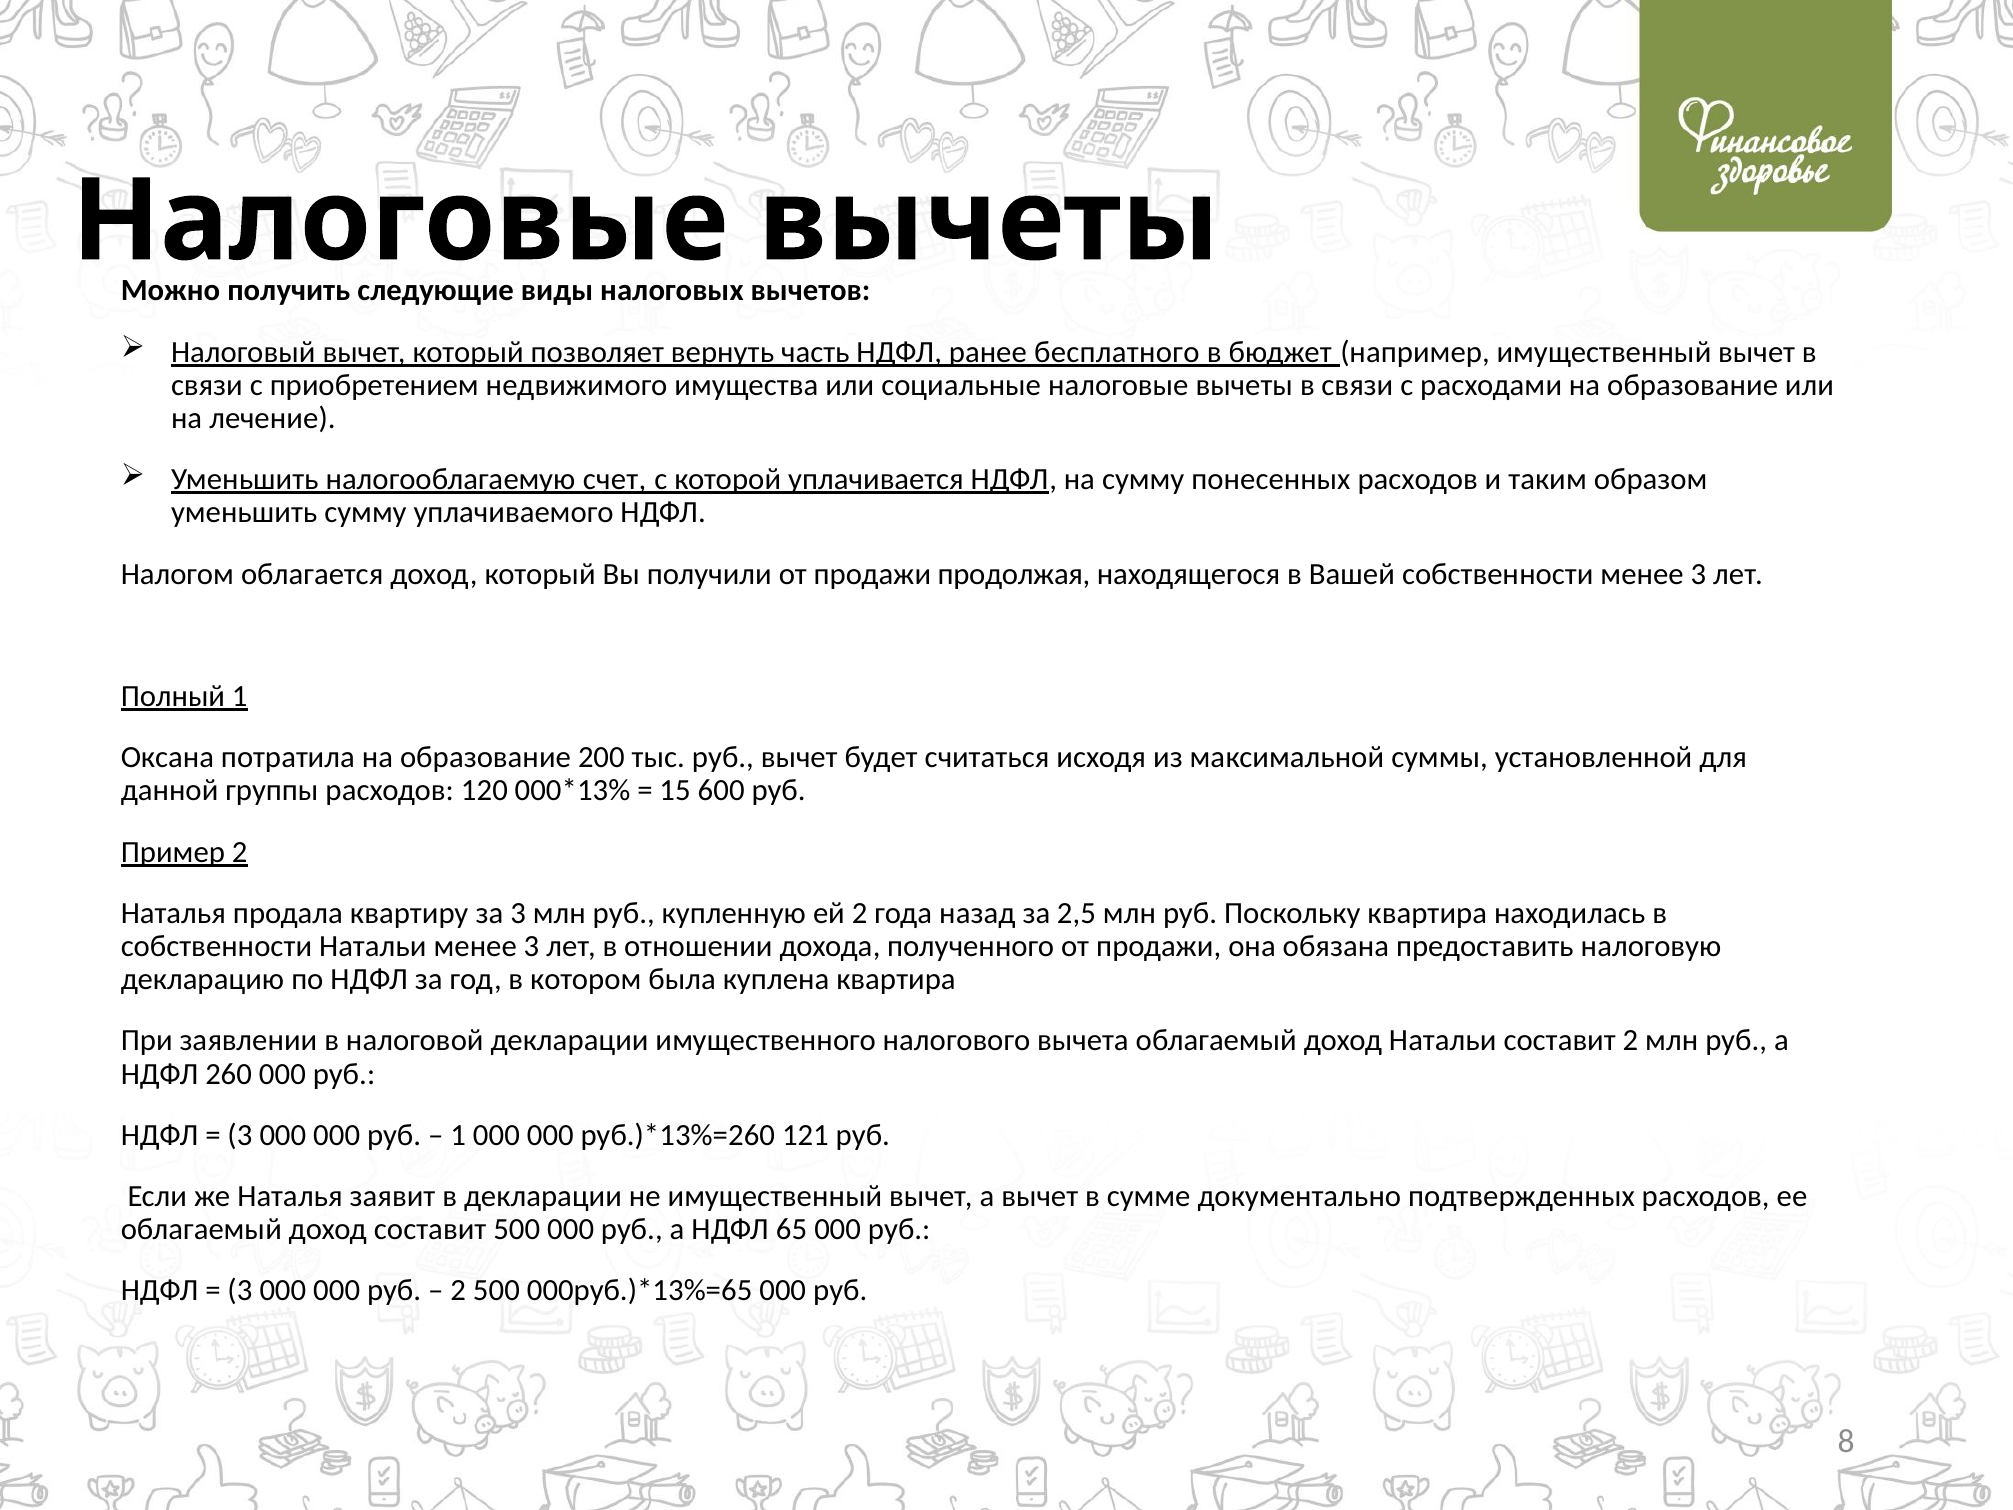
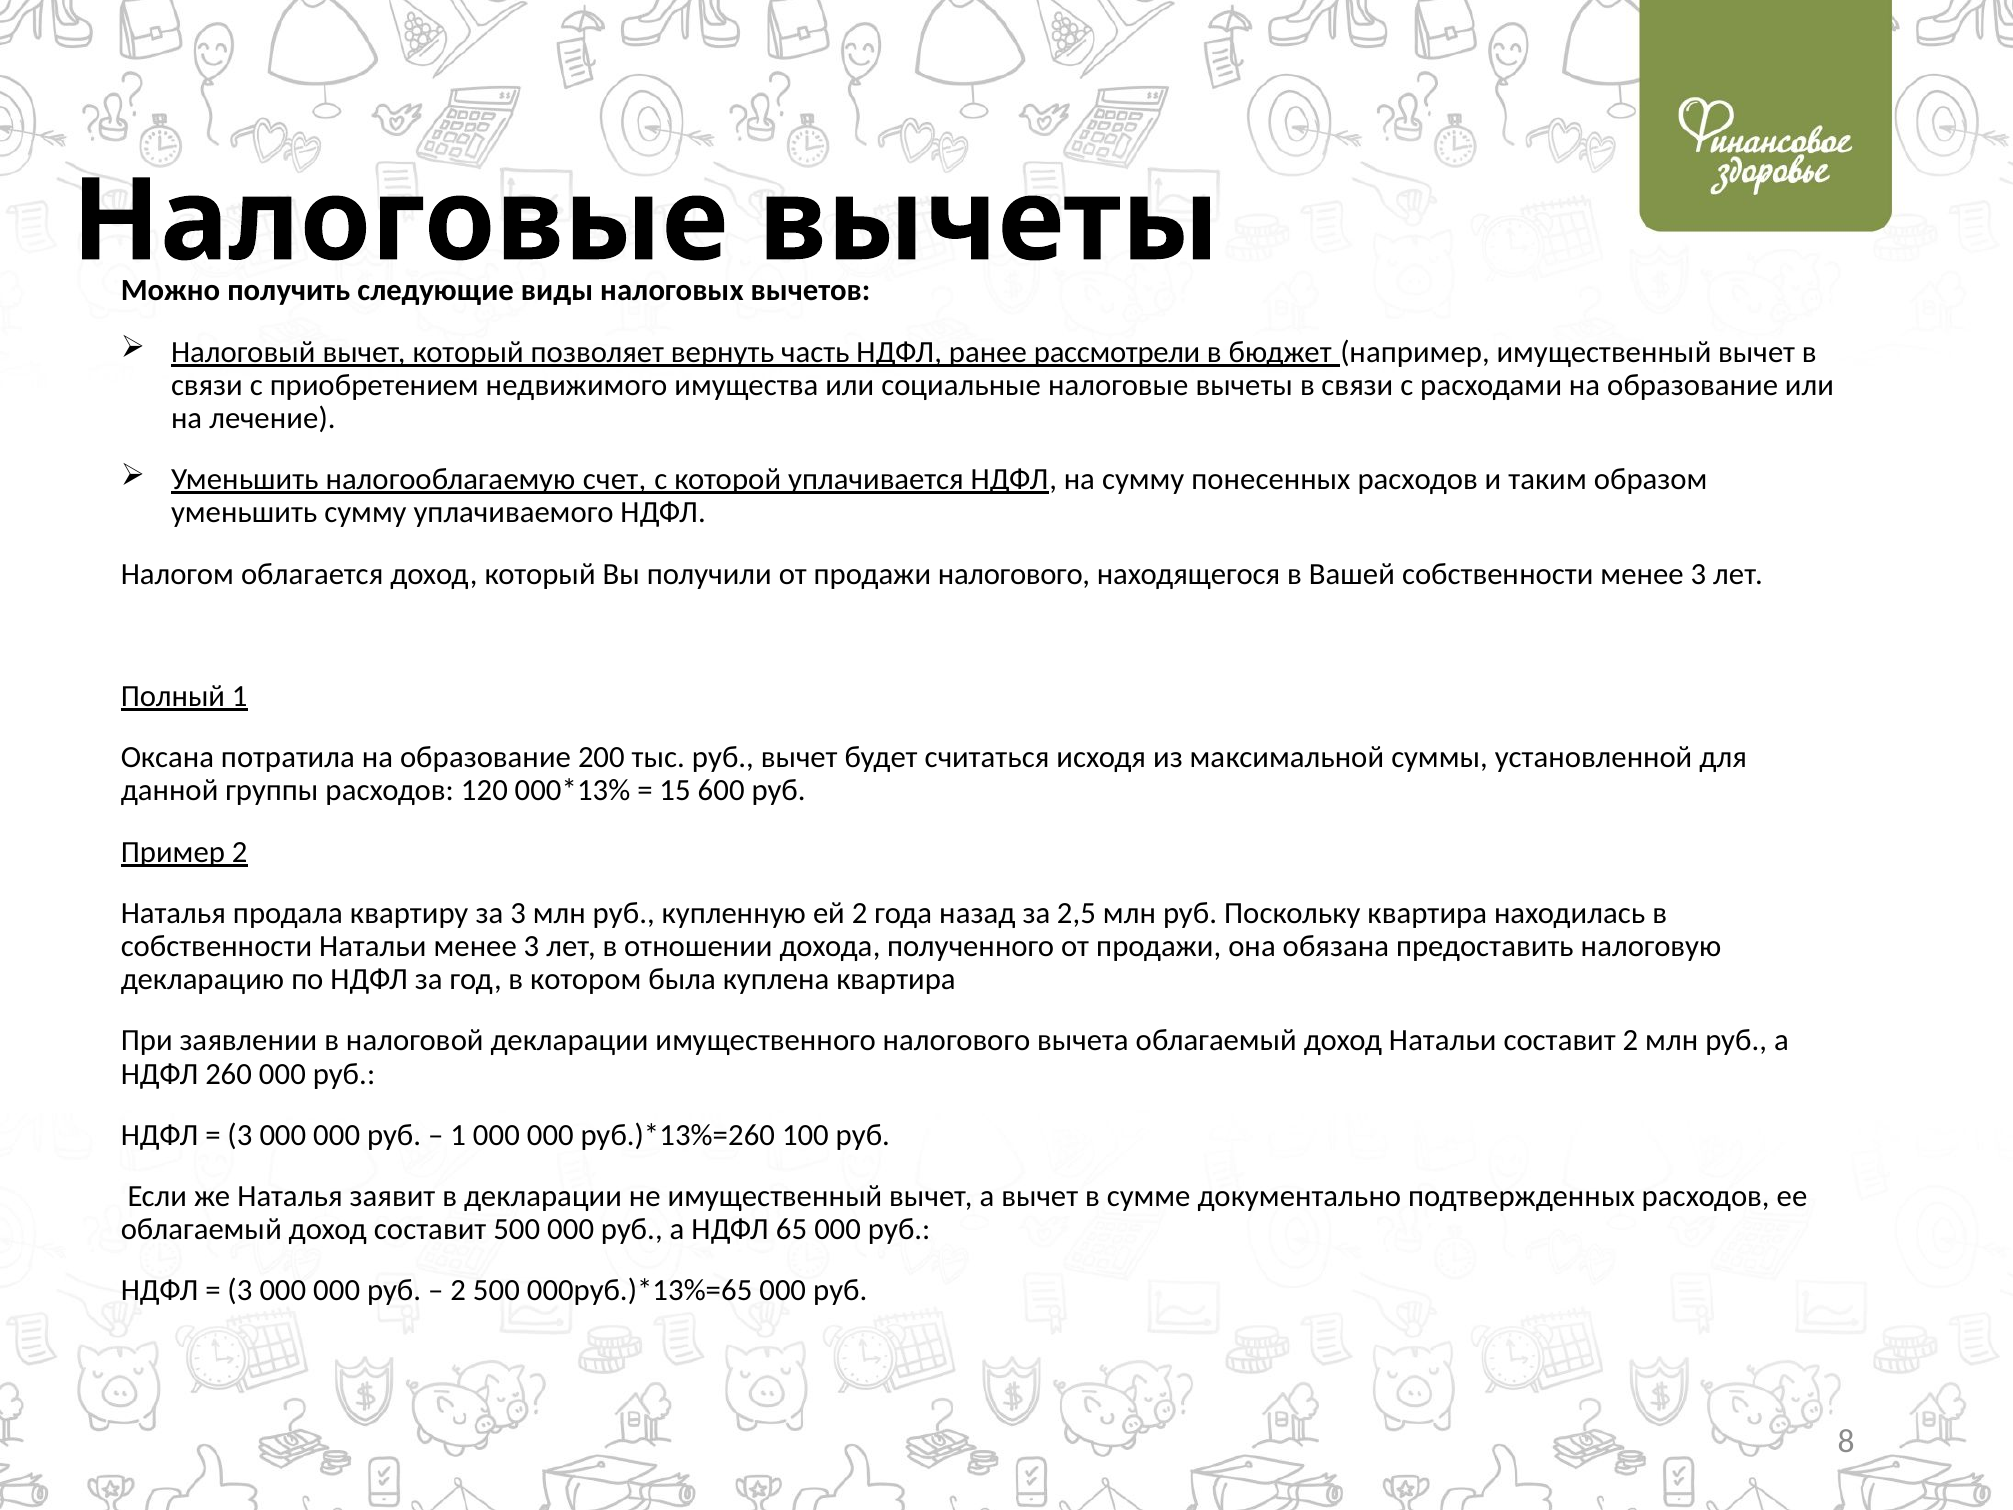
бесплатного: бесплатного -> рассмотрели (1117, 352)
продажи продолжая: продолжая -> налогового (1014, 574)
121: 121 -> 100 (805, 1135)
